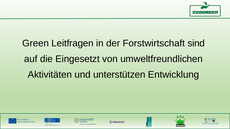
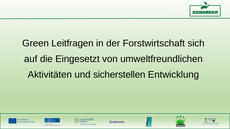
sind: sind -> sich (196, 43)
unterstützen: unterstützen -> sicherstellen (119, 75)
